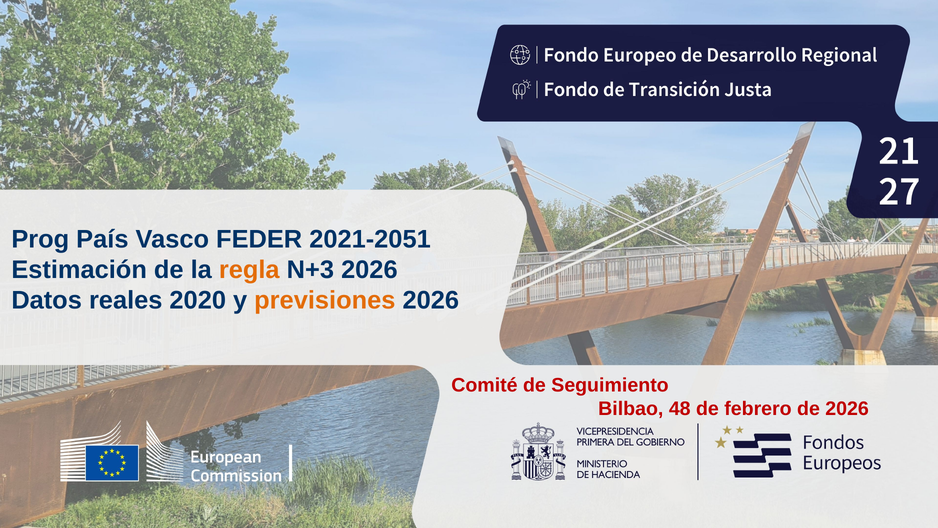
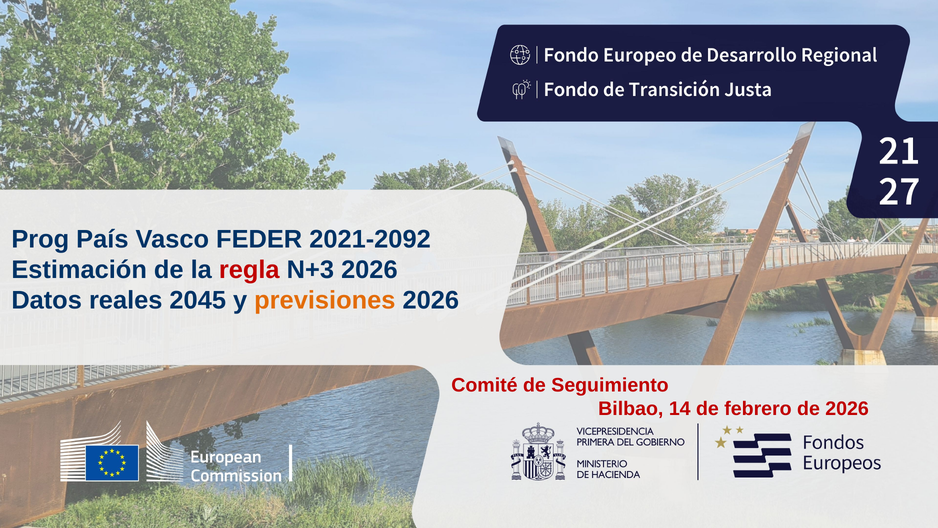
2021-2051: 2021-2051 -> 2021-2092 (370, 239)
regla colour: orange -> red (249, 269)
2020: 2020 -> 2045 (198, 300)
48: 48 -> 14 (680, 408)
